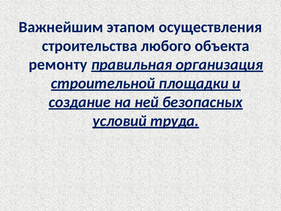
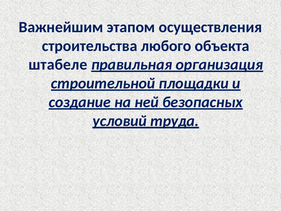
ремонту: ремонту -> штабеле (58, 65)
